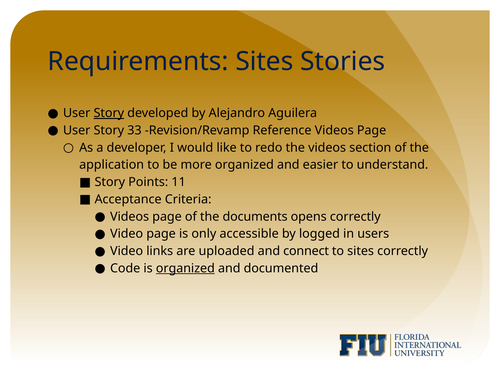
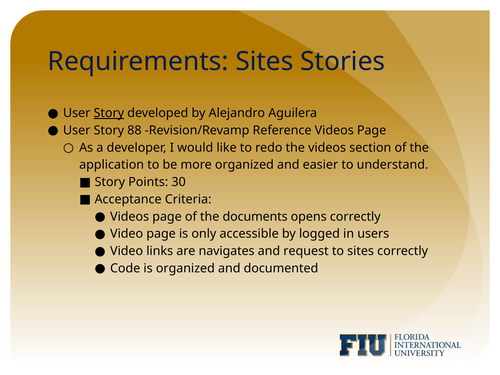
33: 33 -> 88 (134, 130)
11: 11 -> 30 (179, 182)
uploaded: uploaded -> navigates (227, 251)
connect: connect -> request (306, 251)
organized underline: present -> none (185, 268)
